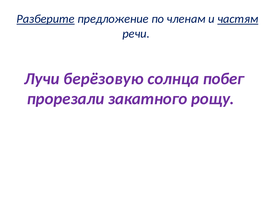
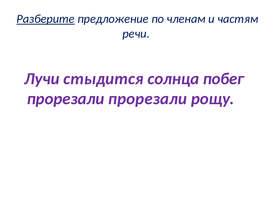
частям underline: present -> none (238, 19)
берёзовую: берёзовую -> стыдится (103, 79)
прорезали закатного: закатного -> прорезали (148, 99)
